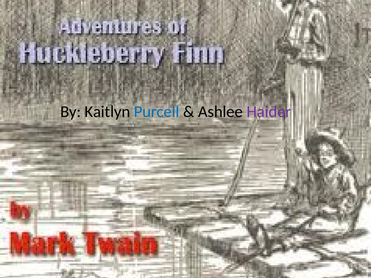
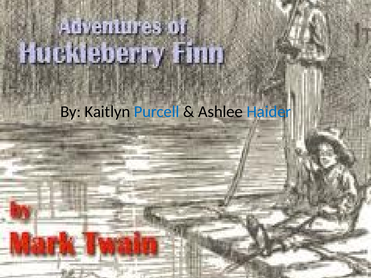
Haider colour: purple -> blue (269, 112)
